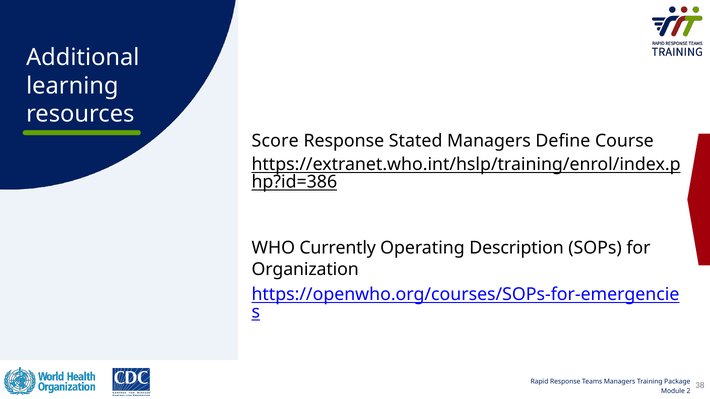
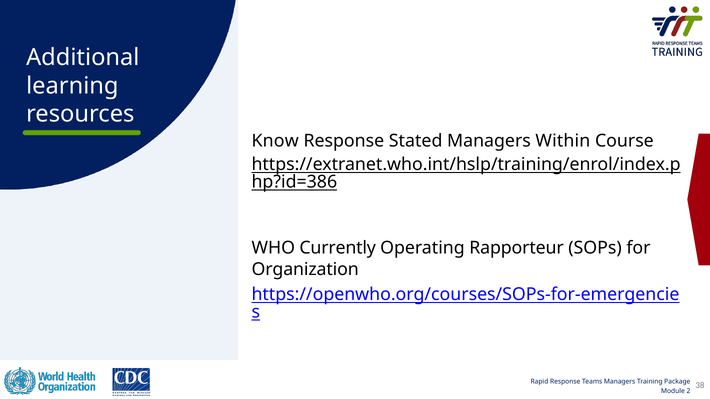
Score: Score -> Know (275, 141)
Define: Define -> Within (563, 141)
Description: Description -> Rapporteur (517, 248)
